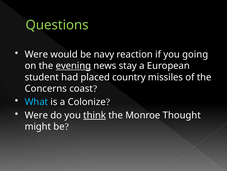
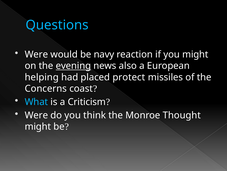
Questions colour: light green -> light blue (57, 25)
you going: going -> might (195, 54)
stay: stay -> also (128, 66)
student: student -> helping (42, 77)
country: country -> protect (129, 77)
Colonize: Colonize -> Criticism (87, 101)
think underline: present -> none (95, 115)
